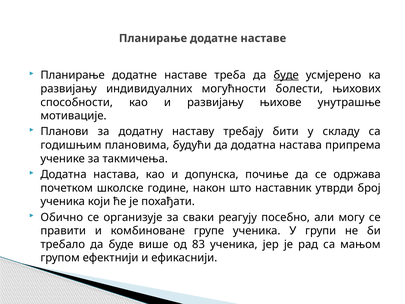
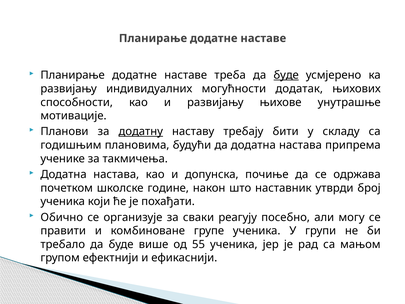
болести: болести -> додатак (299, 89)
додатну underline: none -> present (141, 131)
83: 83 -> 55 (198, 244)
